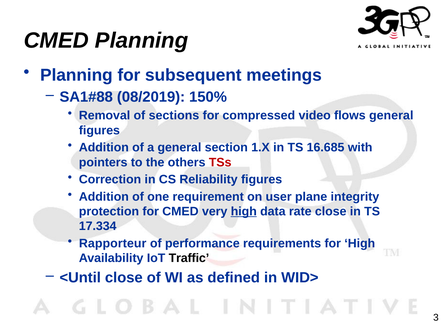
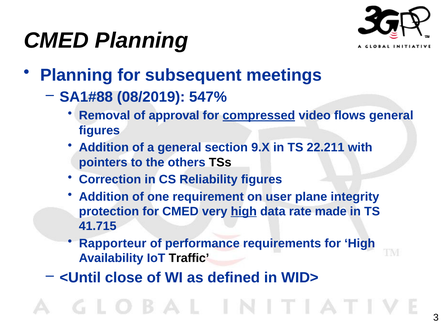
150%: 150% -> 547% (208, 97)
sections: sections -> approval (174, 116)
compressed underline: none -> present (259, 116)
1.X: 1.X -> 9.X (261, 148)
16.685: 16.685 -> 22.211 (326, 148)
TSs colour: red -> black (220, 162)
rate close: close -> made (331, 212)
17.334: 17.334 -> 41.715 (98, 226)
